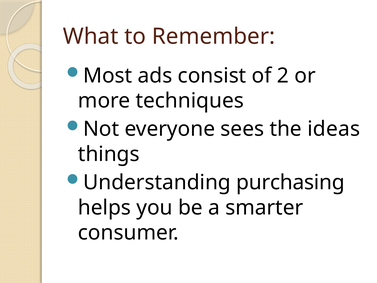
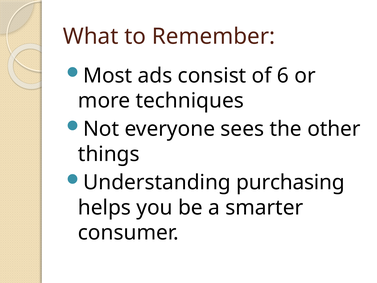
2: 2 -> 6 (283, 76)
ideas: ideas -> other (334, 129)
